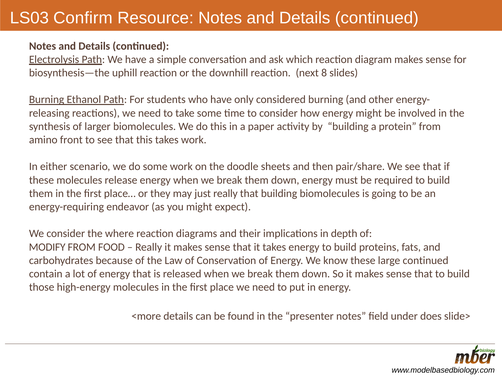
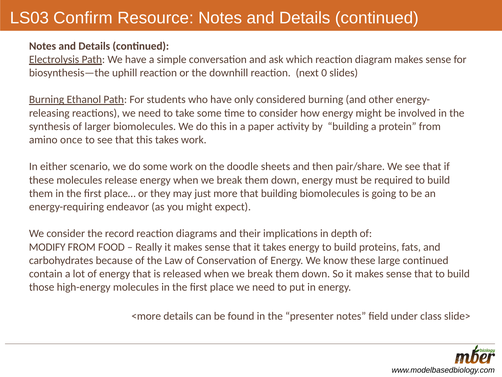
8: 8 -> 0 (324, 73)
front: front -> once (71, 140)
just really: really -> more (225, 193)
where: where -> record (120, 233)
does: does -> class (431, 316)
